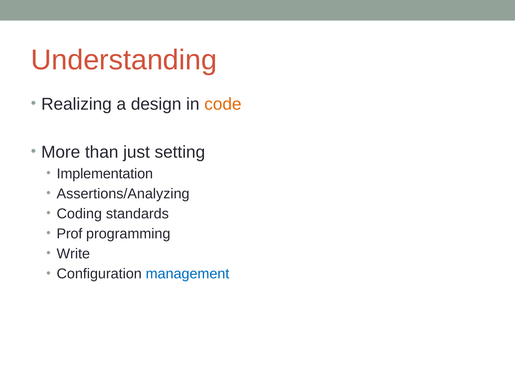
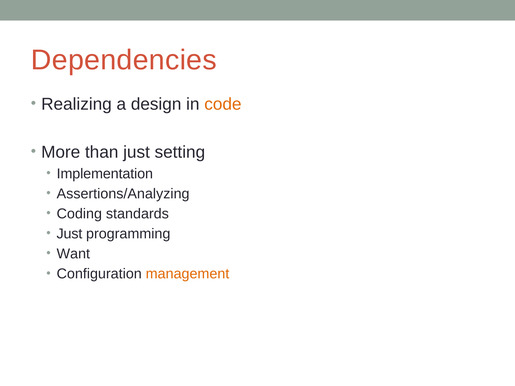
Understanding: Understanding -> Dependencies (124, 60)
Prof: Prof -> Just (69, 234)
Write: Write -> Want (73, 254)
management colour: blue -> orange (188, 274)
